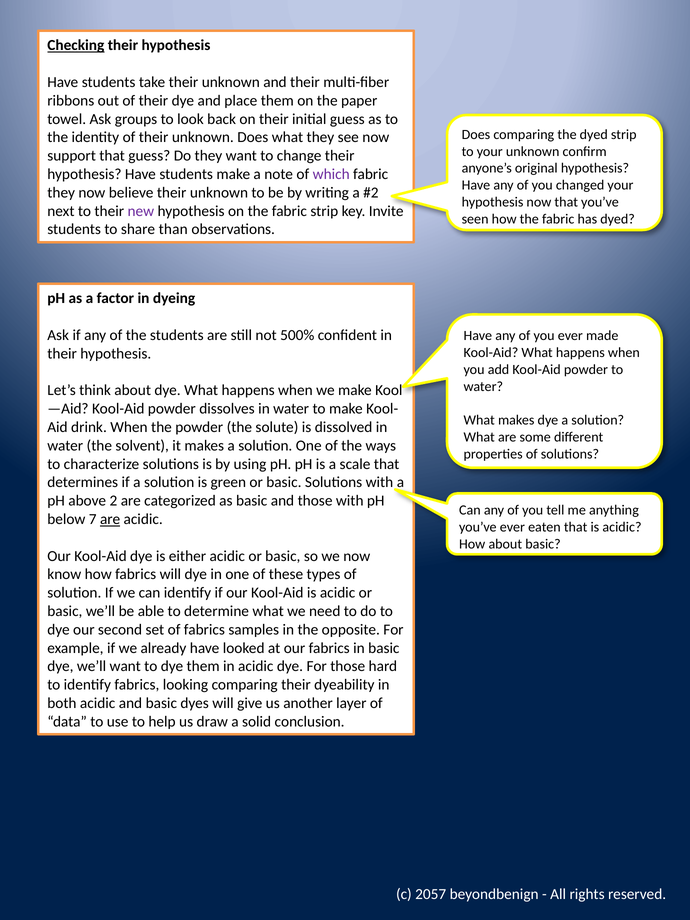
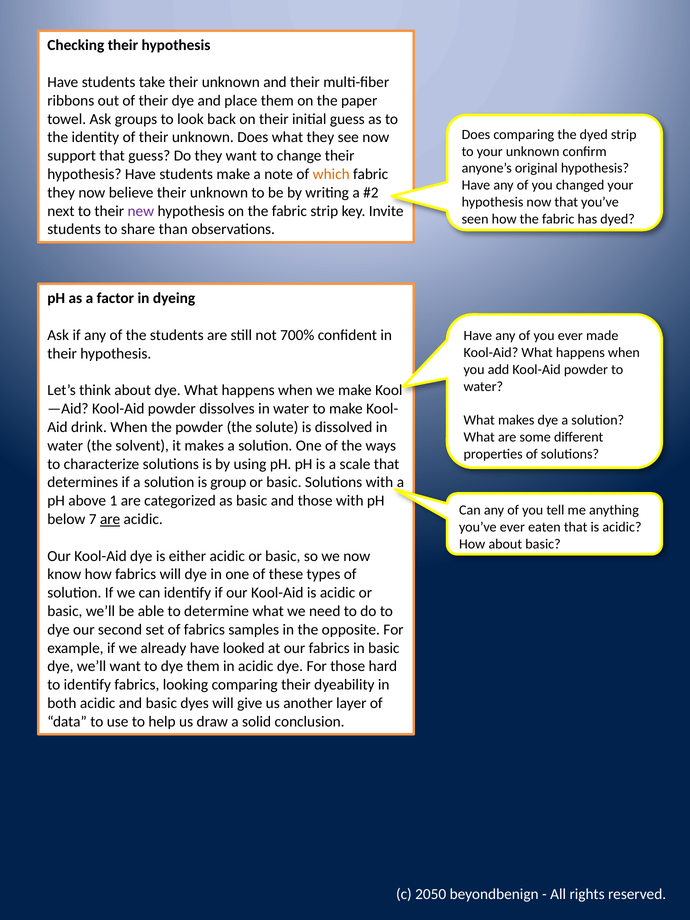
Checking underline: present -> none (76, 45)
which colour: purple -> orange (331, 174)
500%: 500% -> 700% (297, 335)
green: green -> group (228, 482)
2: 2 -> 1 (113, 501)
2057: 2057 -> 2050 (431, 894)
